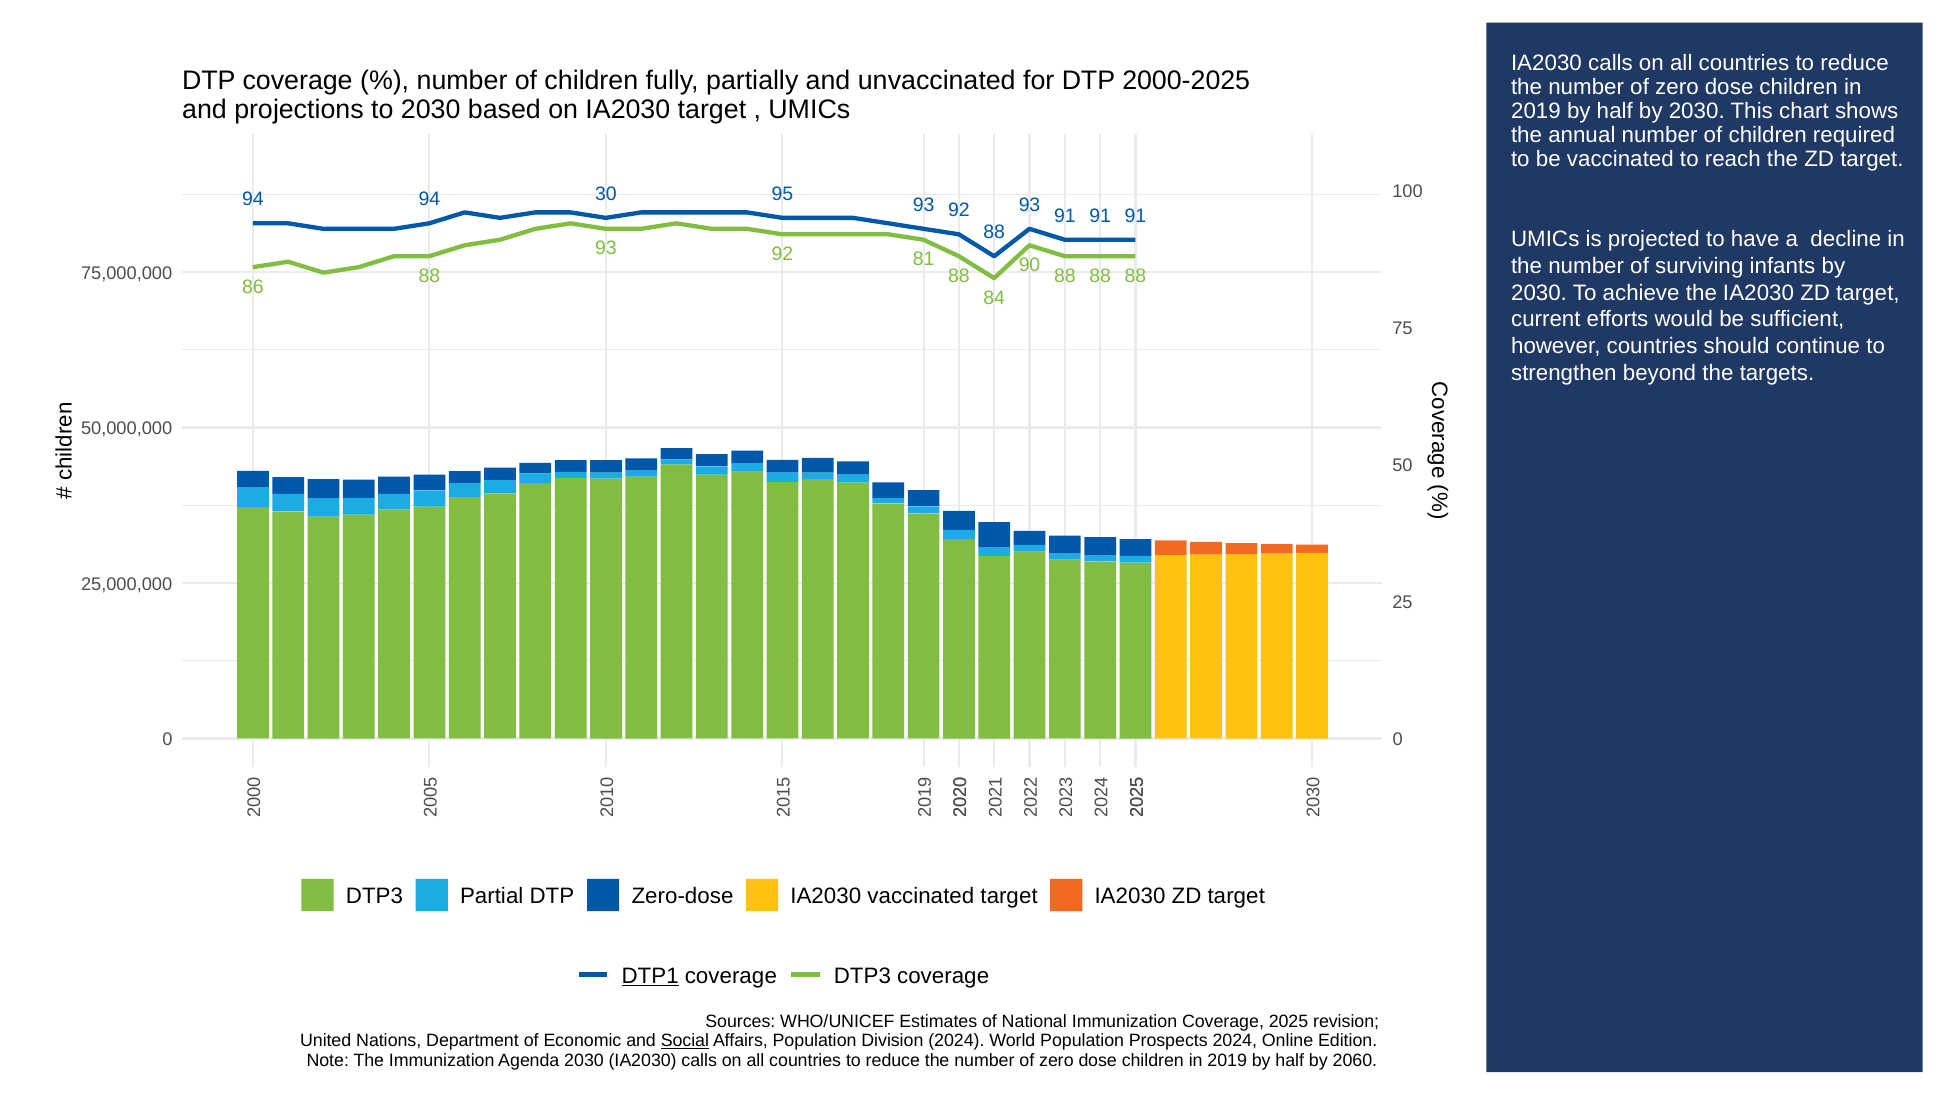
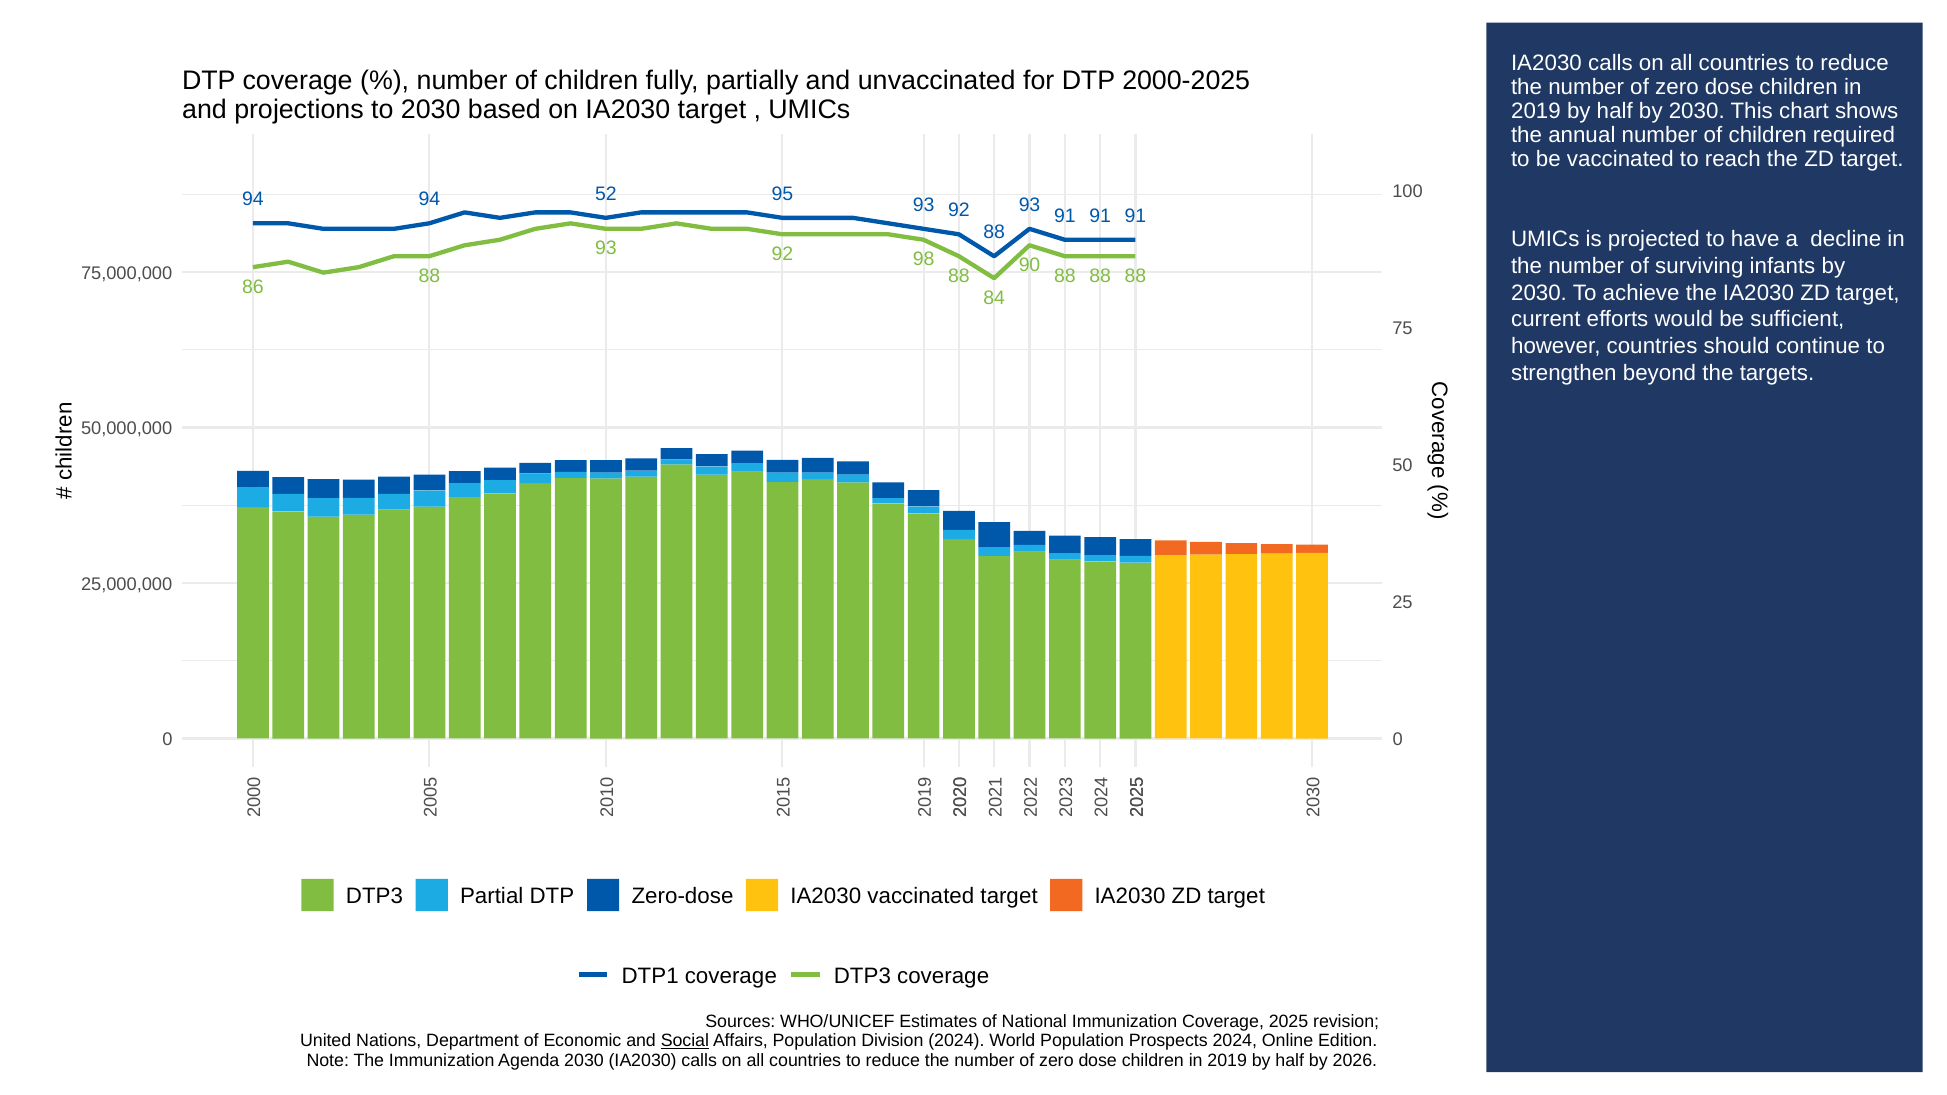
30: 30 -> 52 (606, 194)
81: 81 -> 98 (924, 259)
DTP1 underline: present -> none (650, 976)
2060: 2060 -> 2026 (1355, 1060)
